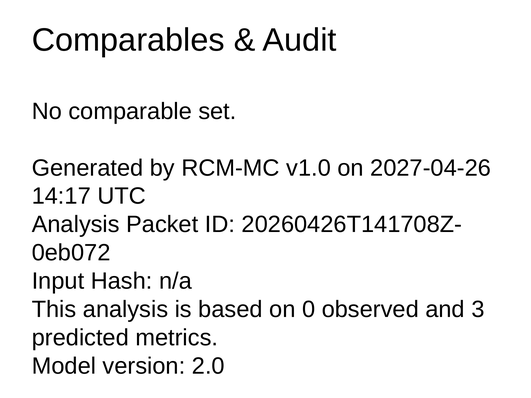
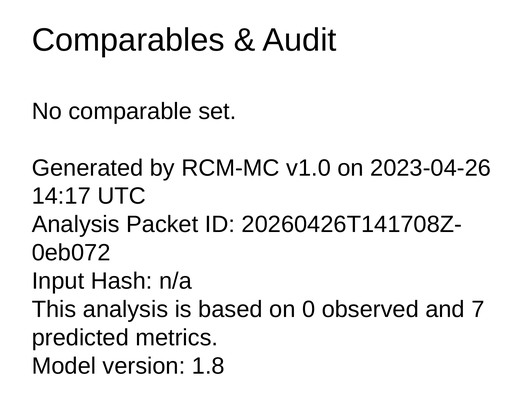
2027-04-26: 2027-04-26 -> 2023-04-26 (431, 168)
3: 3 -> 7 (478, 310)
2.0: 2.0 -> 1.8 (208, 366)
